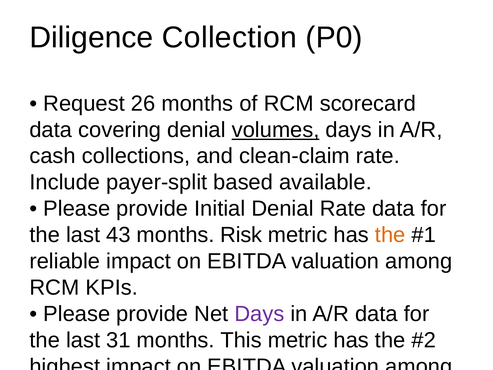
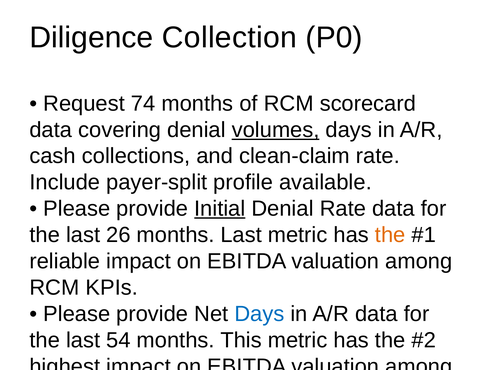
26: 26 -> 74 (143, 103)
based: based -> profile (243, 182)
Initial underline: none -> present (220, 209)
43: 43 -> 26 (118, 235)
months Risk: Risk -> Last (241, 235)
Days colour: purple -> blue (259, 314)
31: 31 -> 54 (118, 340)
